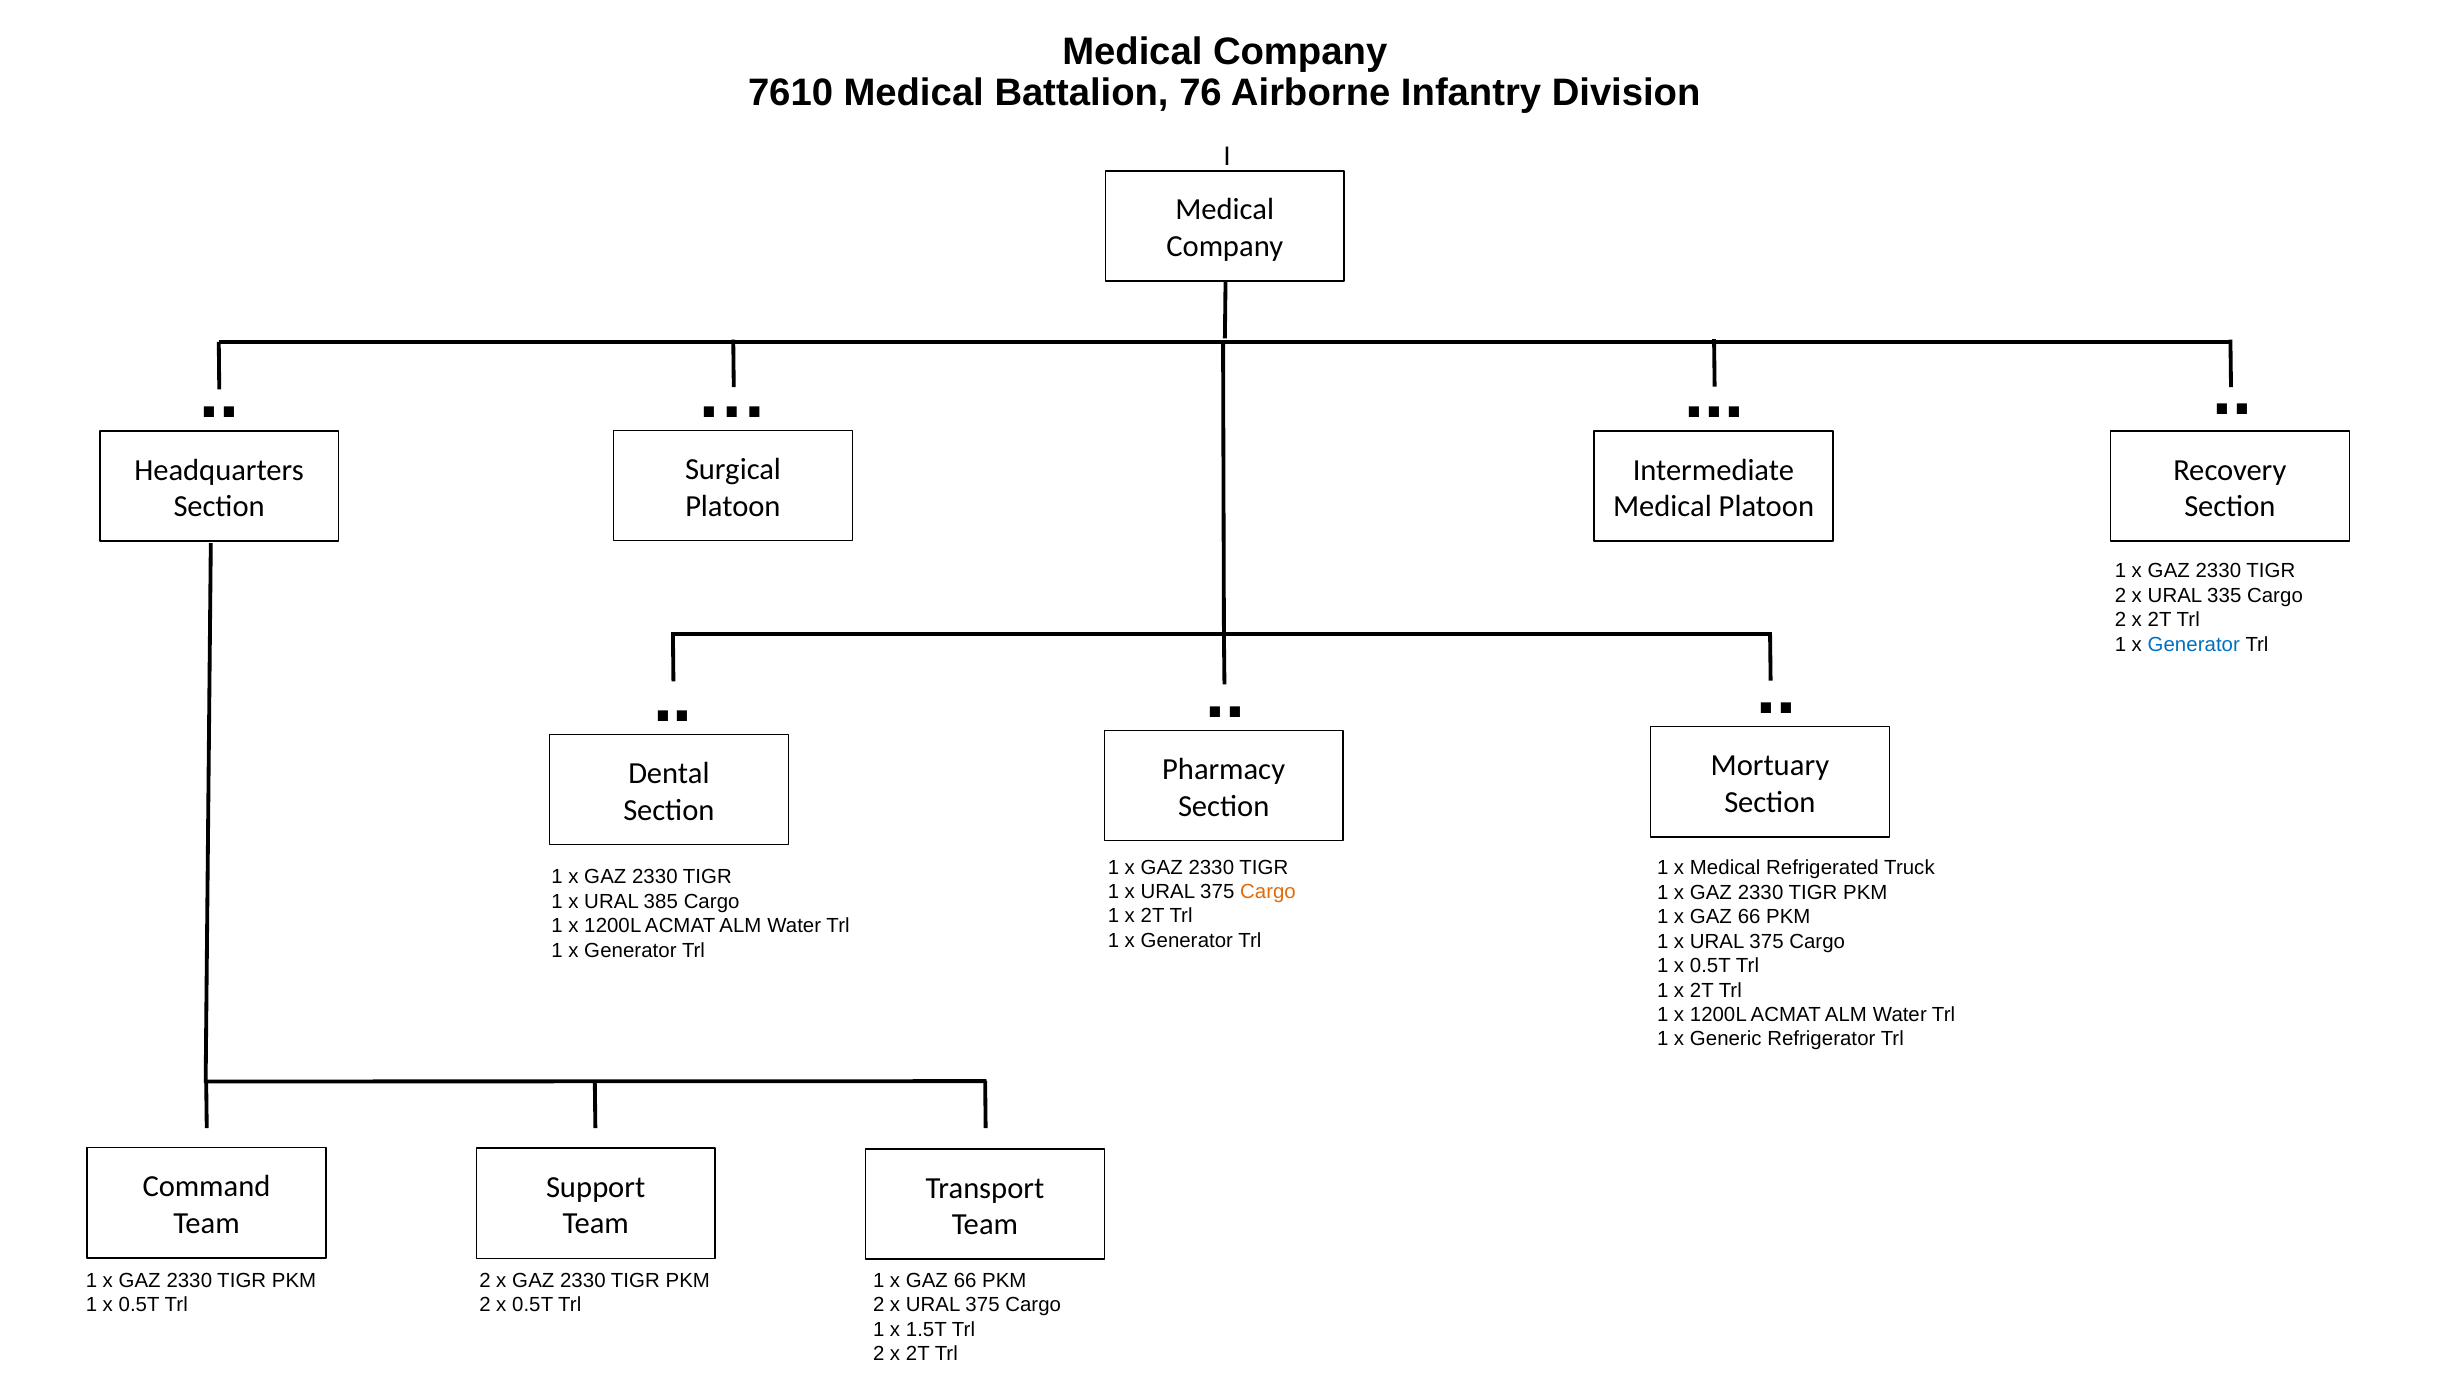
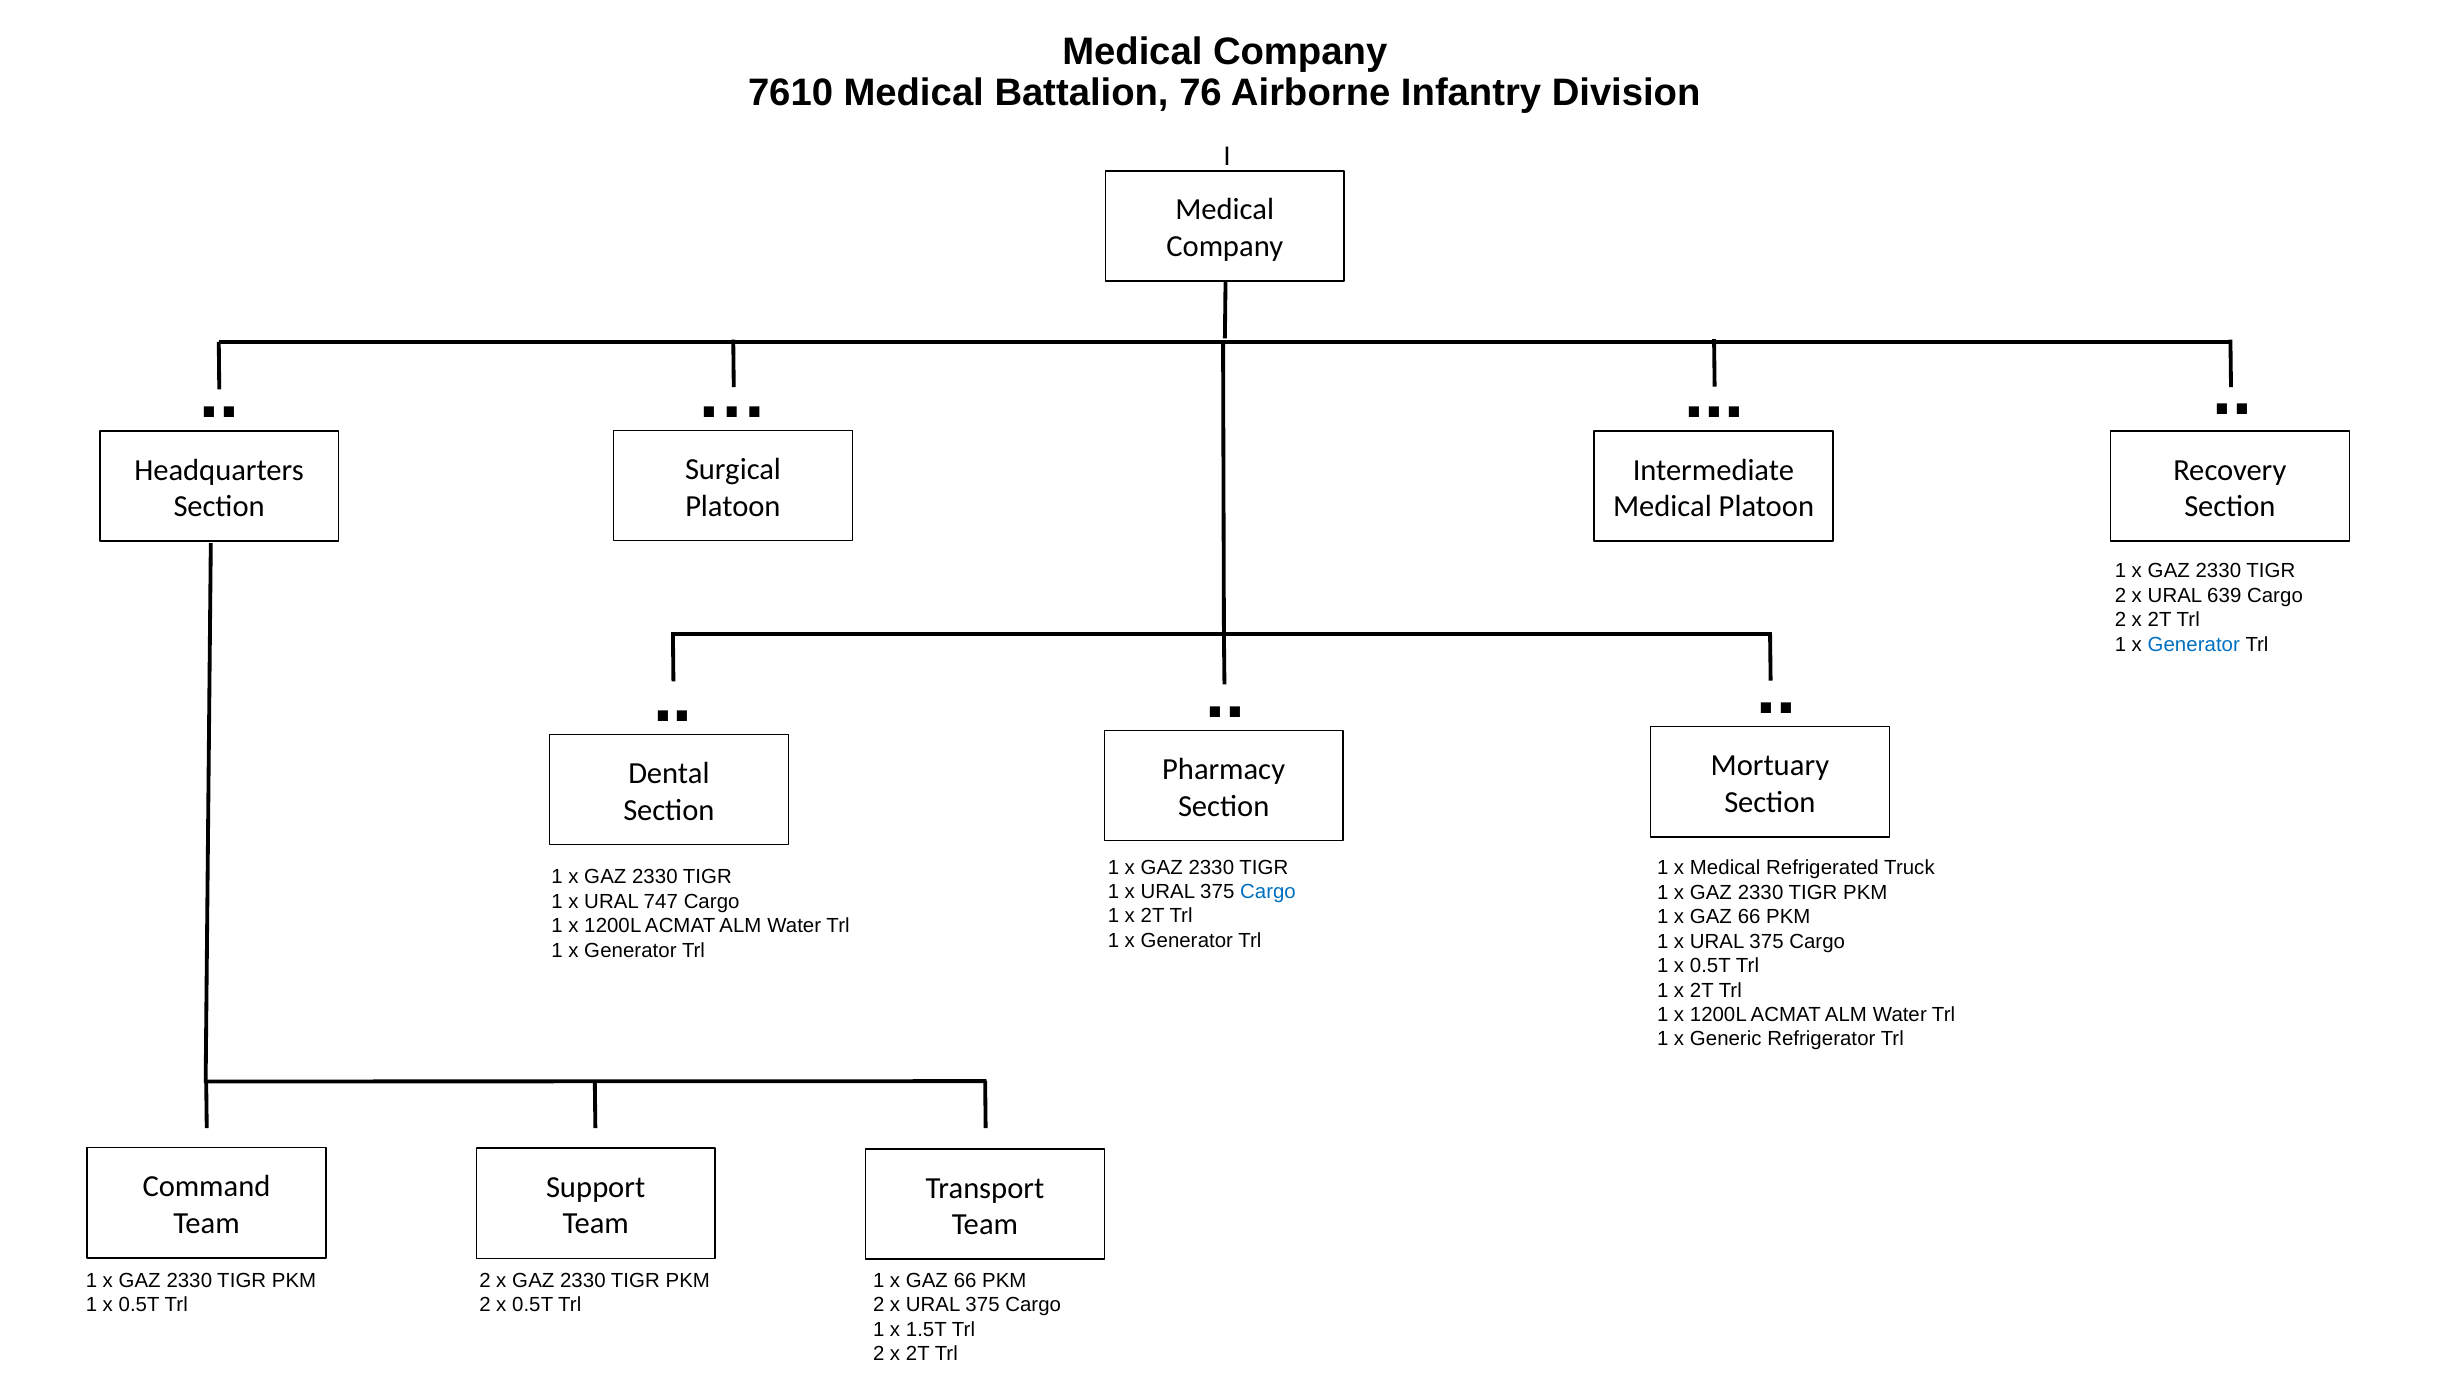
335: 335 -> 639 (2224, 596)
Cargo colour: orange -> blue (1268, 892)
385: 385 -> 747 (661, 901)
